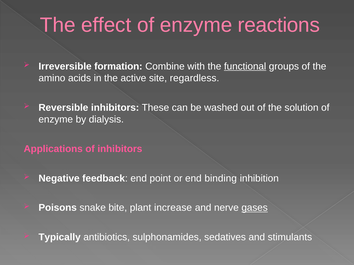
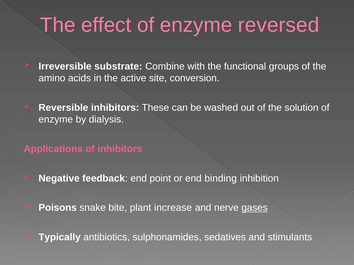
reactions: reactions -> reversed (279, 25)
formation: formation -> substrate (118, 66)
functional underline: present -> none (245, 66)
regardless: regardless -> conversion (195, 78)
